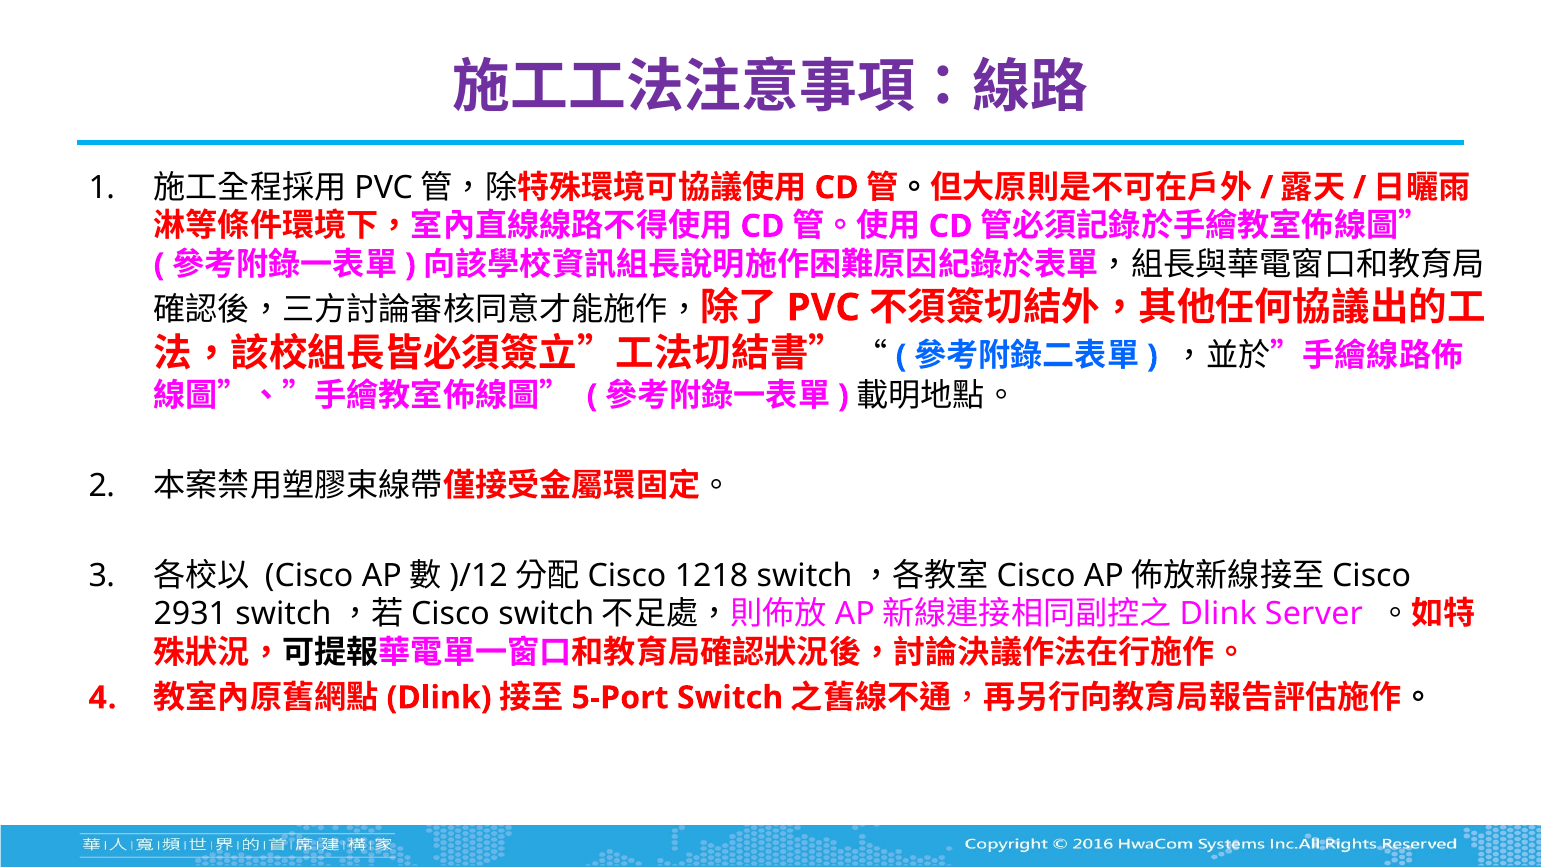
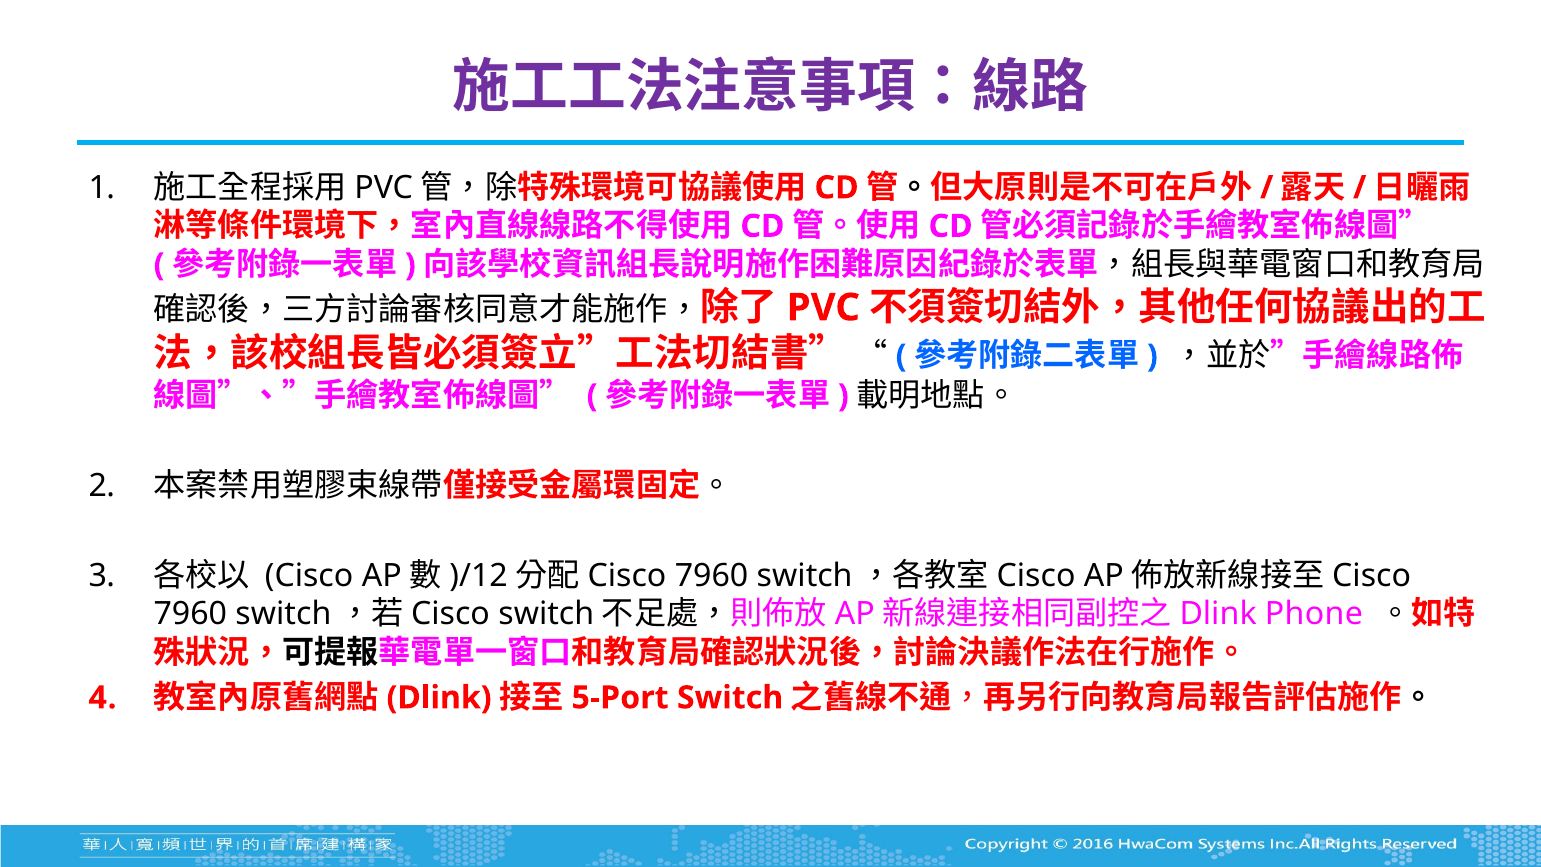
1218: 1218 -> 7960 (712, 576)
2931: 2931 -> 7960 (190, 614)
Server: Server -> Phone (1314, 614)
